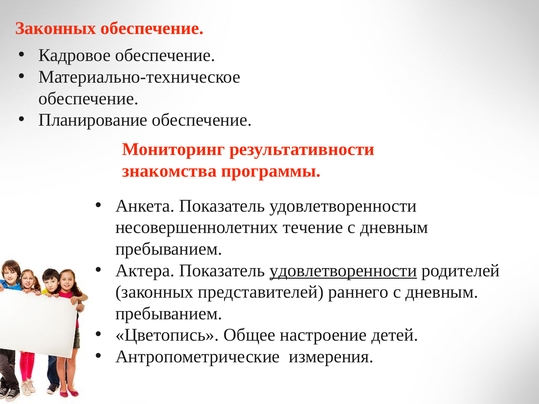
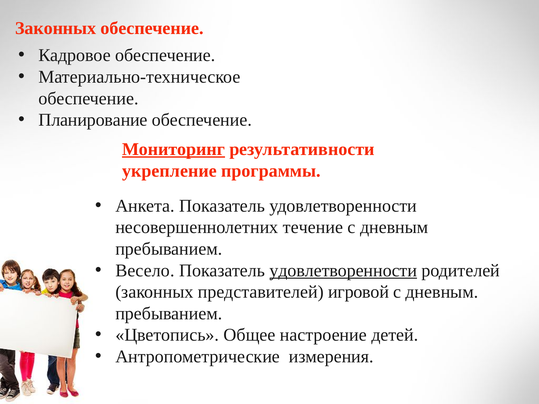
Мониторинг underline: none -> present (173, 149)
знакомства: знакомства -> укрепление (169, 171)
Актера: Актера -> Весело (145, 271)
раннего: раннего -> игровой (359, 292)
